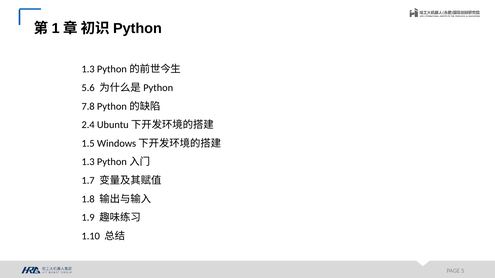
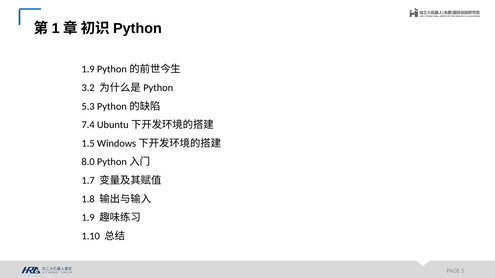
1.3: 1.3 -> 1.9 (88, 69)
5.6: 5.6 -> 3.2 (88, 88)
7.8: 7.8 -> 5.3 (88, 106)
2.4: 2.4 -> 7.4 (88, 125)
1.3: 1.3 -> 8.0 (88, 162)
